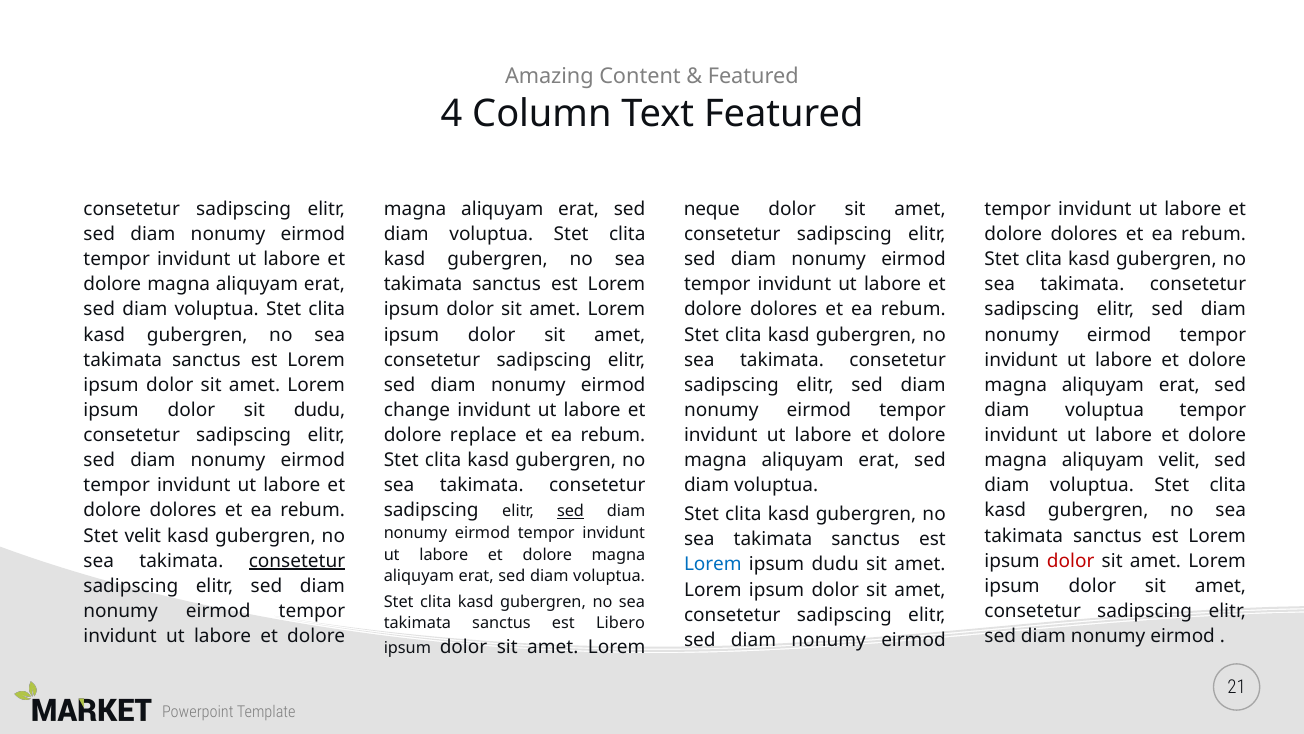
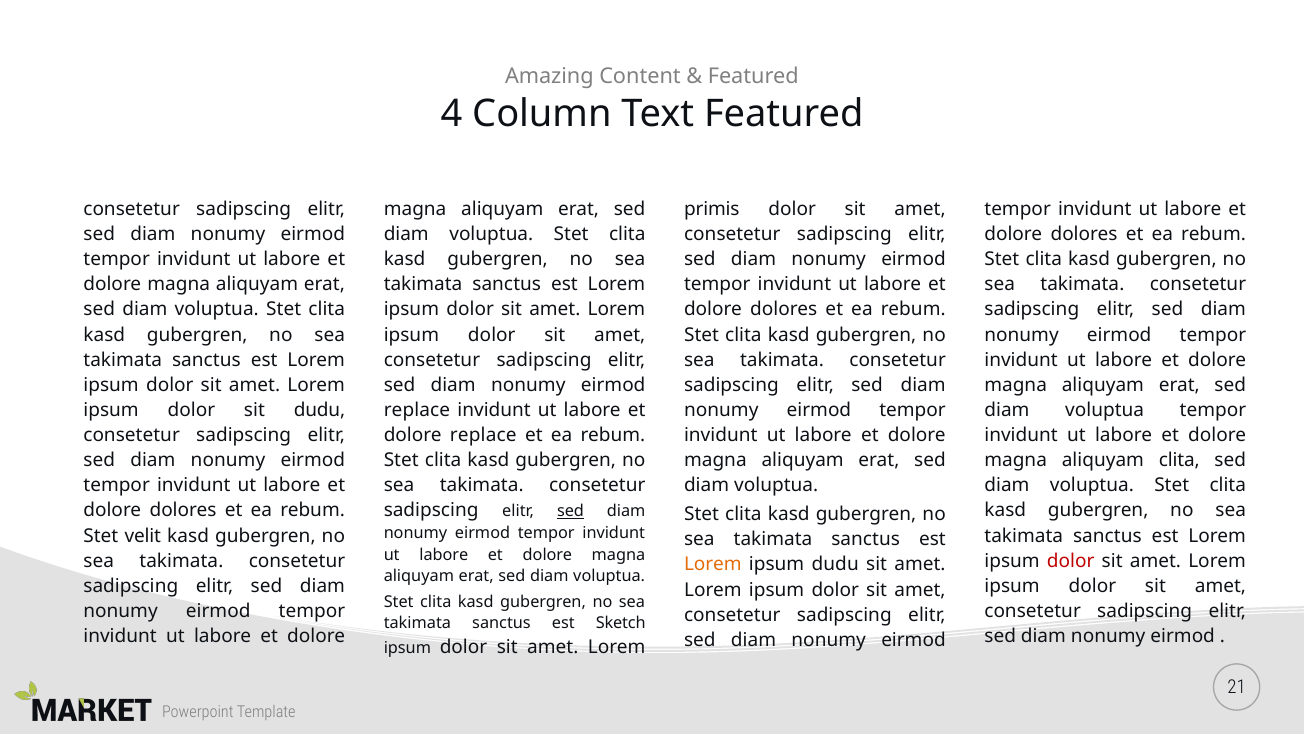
neque: neque -> primis (712, 209)
change: change -> replace (417, 410)
aliquyam velit: velit -> clita (1179, 460)
consetetur underline: present -> none (297, 560)
Lorem colour: blue -> orange (713, 564)
Libero: Libero -> Sketch (621, 623)
